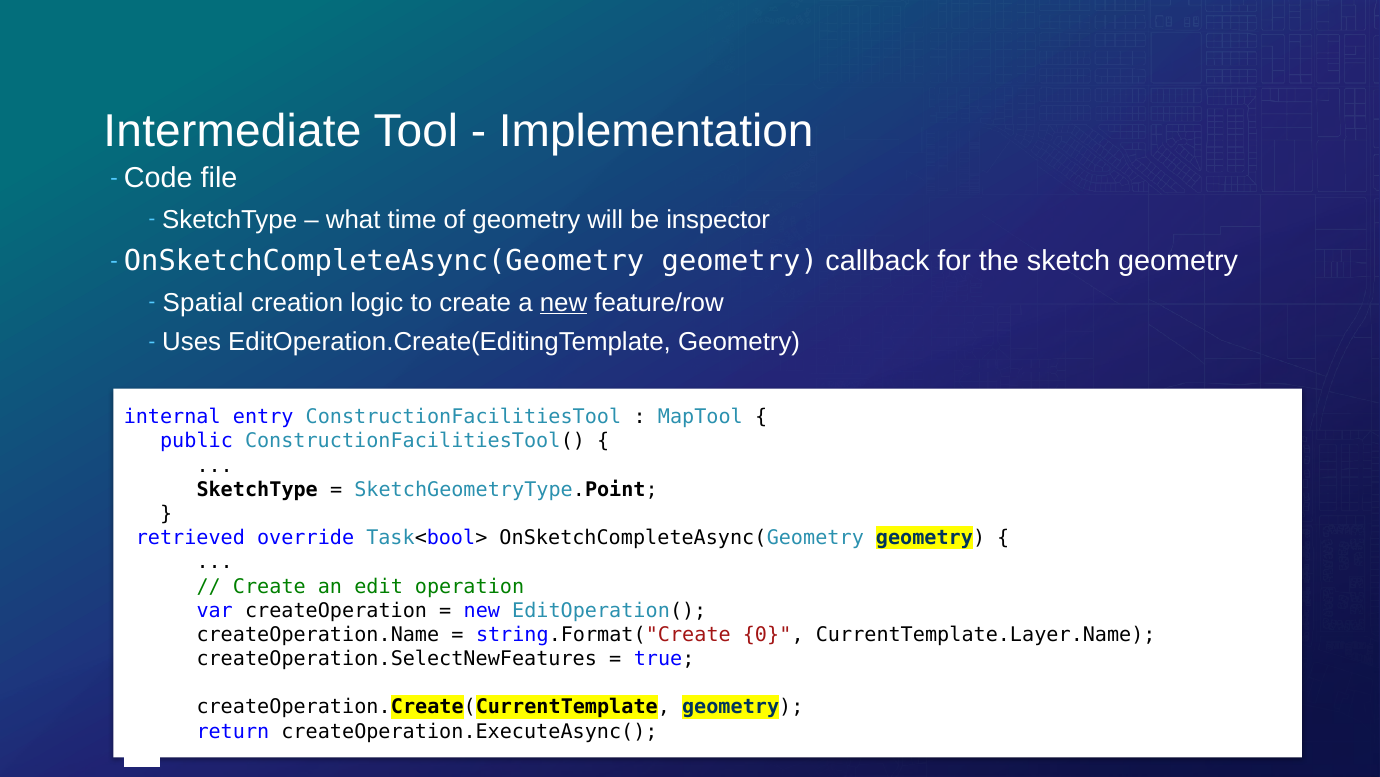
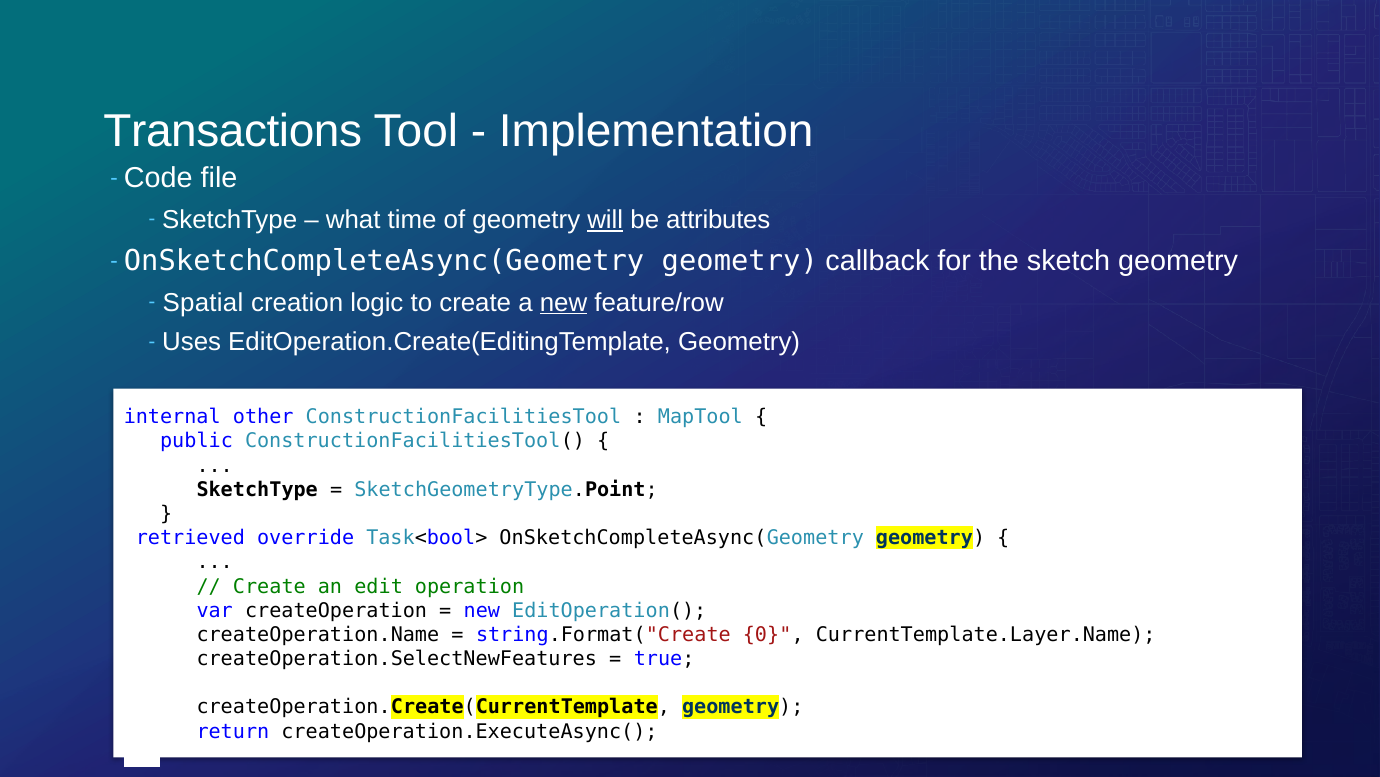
Intermediate: Intermediate -> Transactions (233, 131)
will underline: none -> present (605, 219)
inspector: inspector -> attributes (718, 219)
entry: entry -> other (263, 417)
